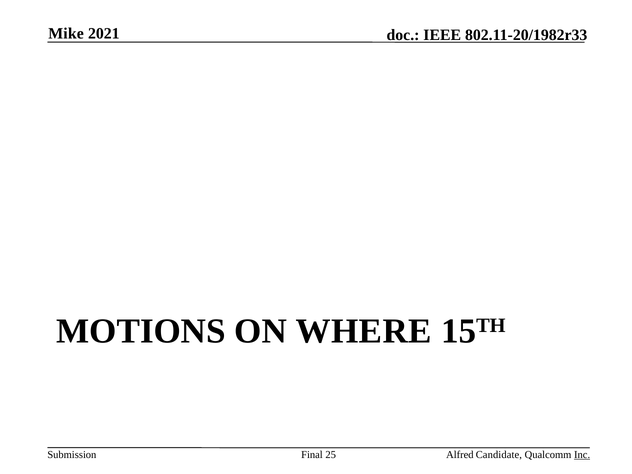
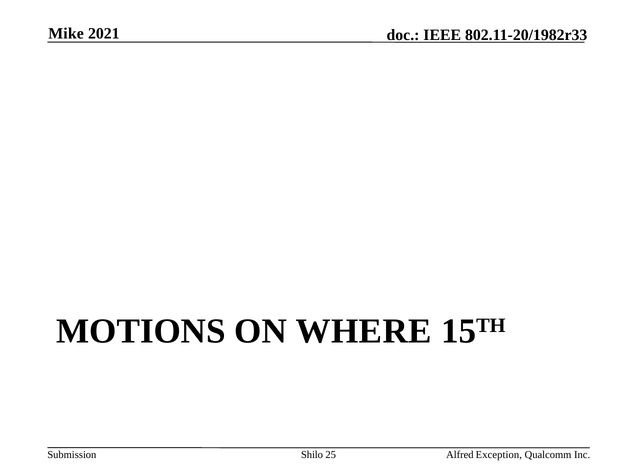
Final: Final -> Shilo (312, 455)
Candidate: Candidate -> Exception (499, 455)
Inc underline: present -> none (582, 455)
